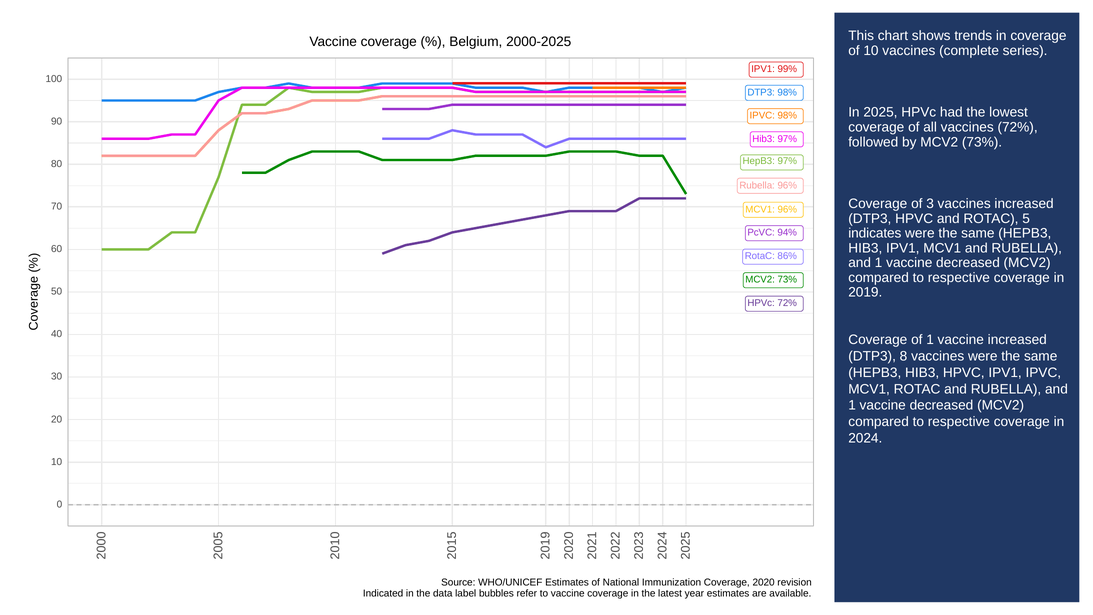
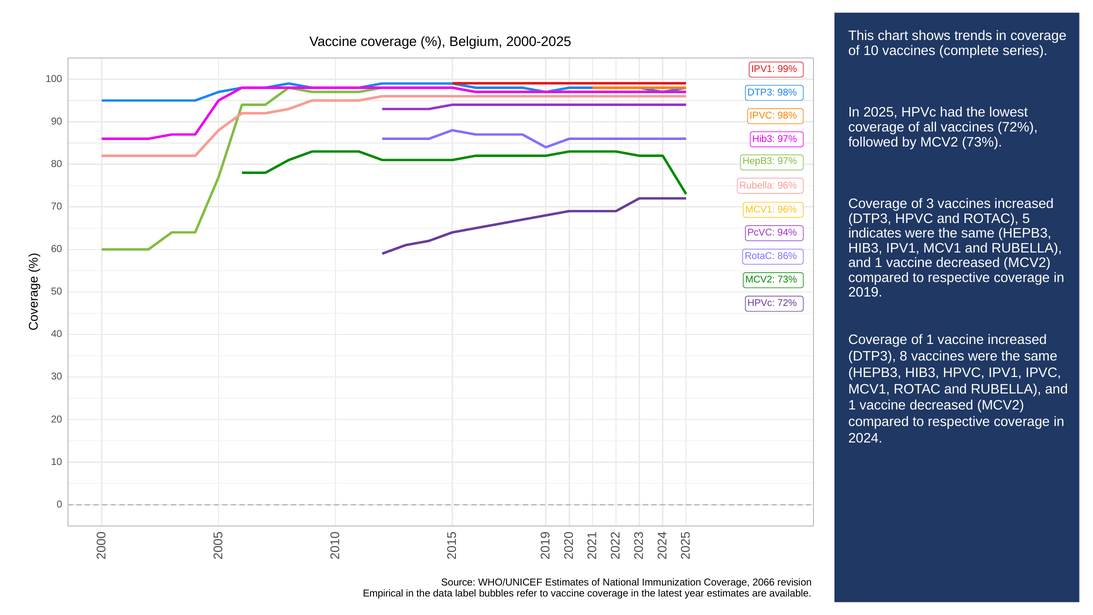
2020: 2020 -> 2066 (764, 582)
Indicated: Indicated -> Empirical (383, 593)
